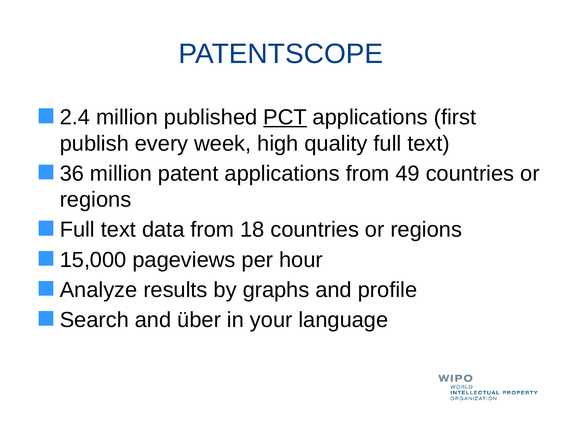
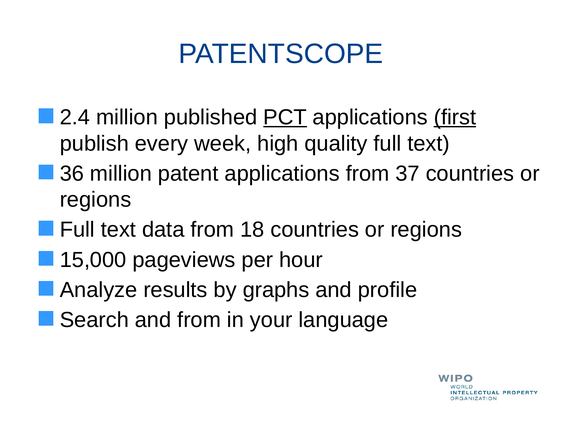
first underline: none -> present (455, 117)
49: 49 -> 37 (408, 174)
and über: über -> from (199, 320)
